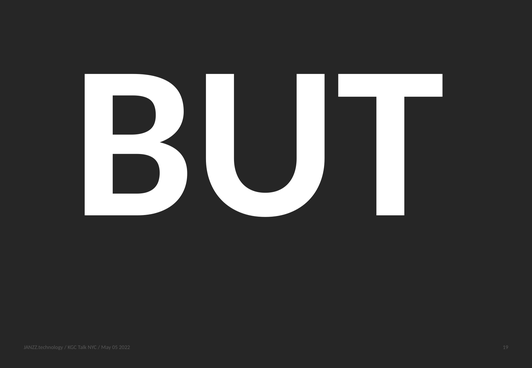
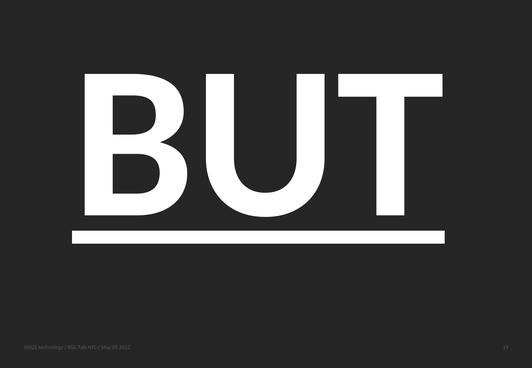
BUT underline: none -> present (258, 144)
